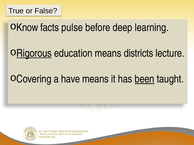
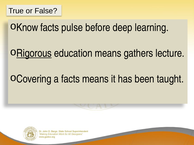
districts: districts -> gathers (138, 53)
a have: have -> facts (70, 79)
been underline: present -> none (144, 79)
